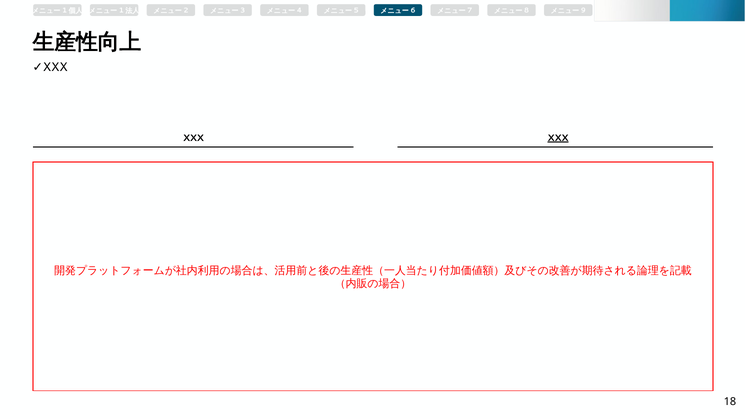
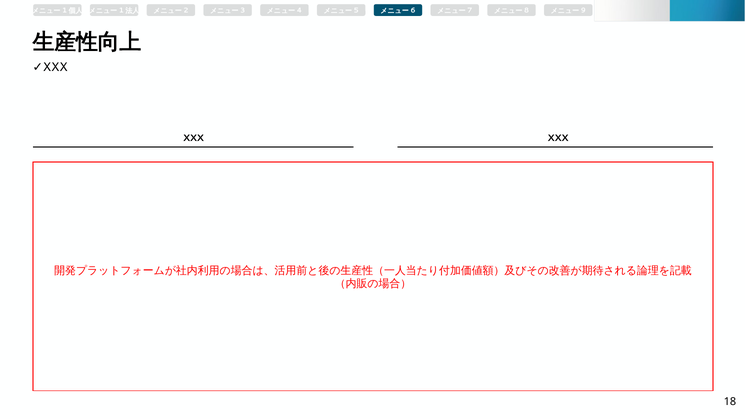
XXX underline: present -> none (558, 138)
